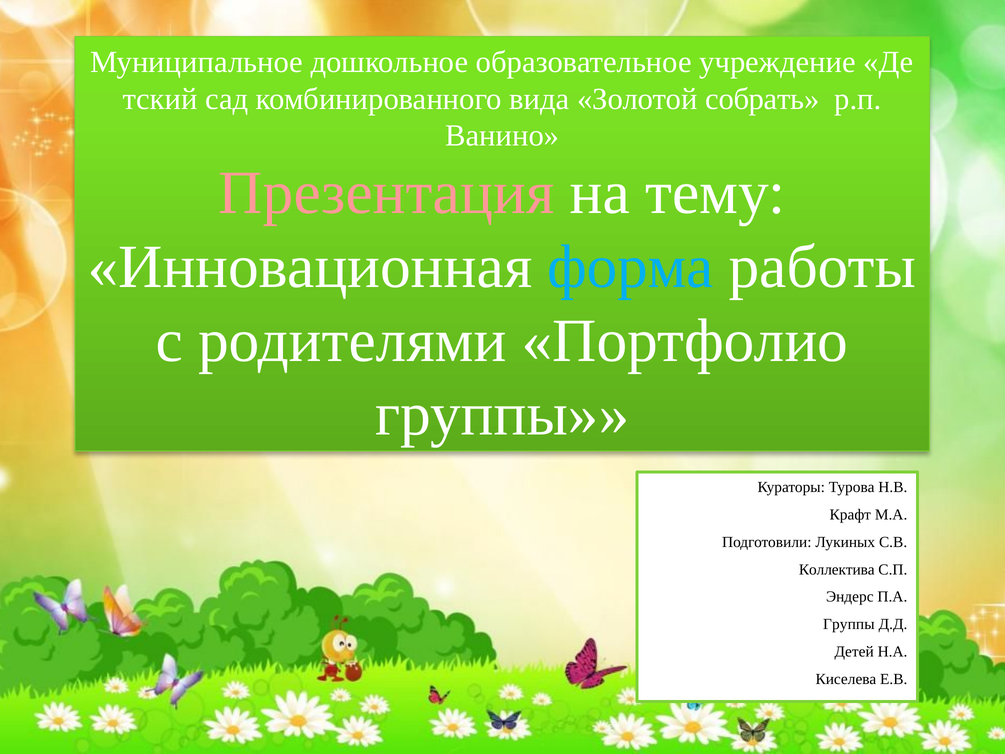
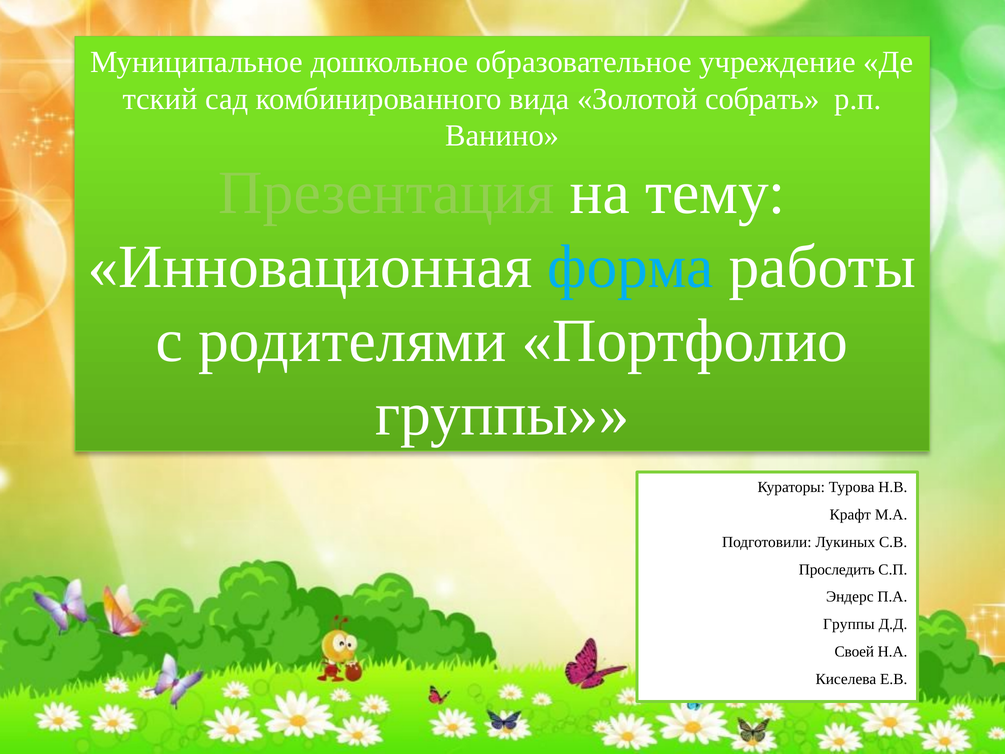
Презентация colour: pink -> light green (386, 193)
Коллектива: Коллектива -> Проследить (837, 569)
Детей: Детей -> Своей (854, 651)
